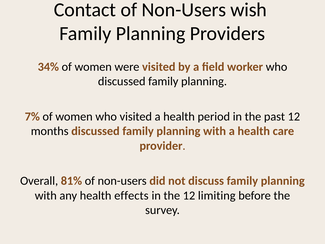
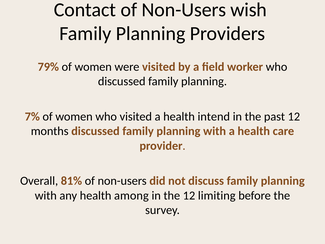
34%: 34% -> 79% (48, 67)
period: period -> intend (214, 116)
effects: effects -> among (131, 195)
